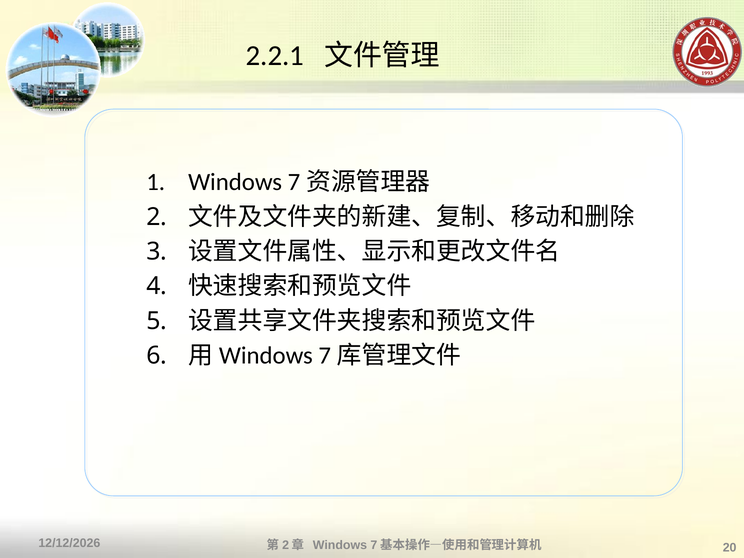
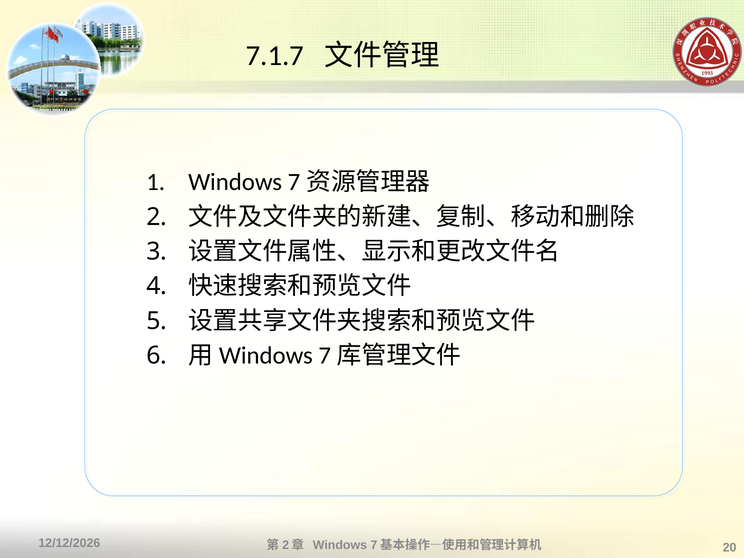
2.2.1: 2.2.1 -> 7.1.7 (275, 56)
